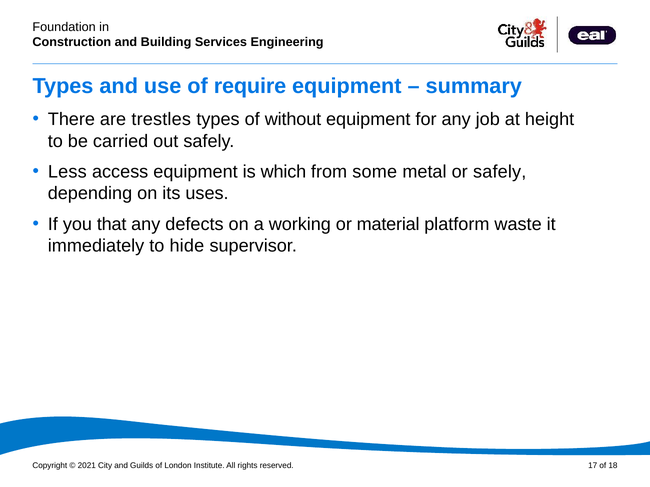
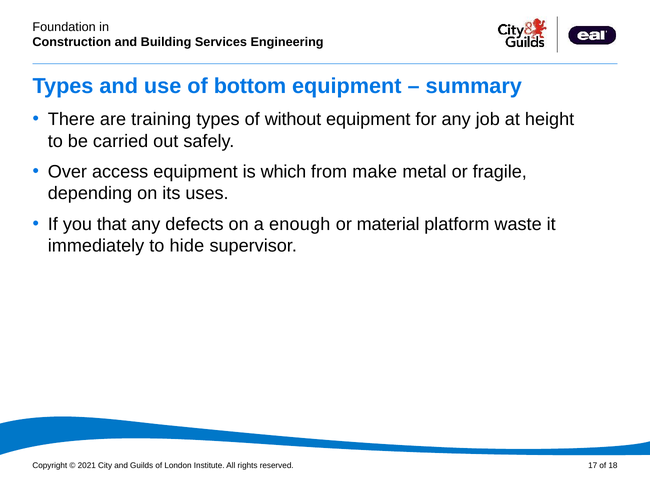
require: require -> bottom (250, 86)
trestles: trestles -> training (161, 120)
Less: Less -> Over (67, 172)
some: some -> make (375, 172)
or safely: safely -> fragile (500, 172)
working: working -> enough (300, 224)
